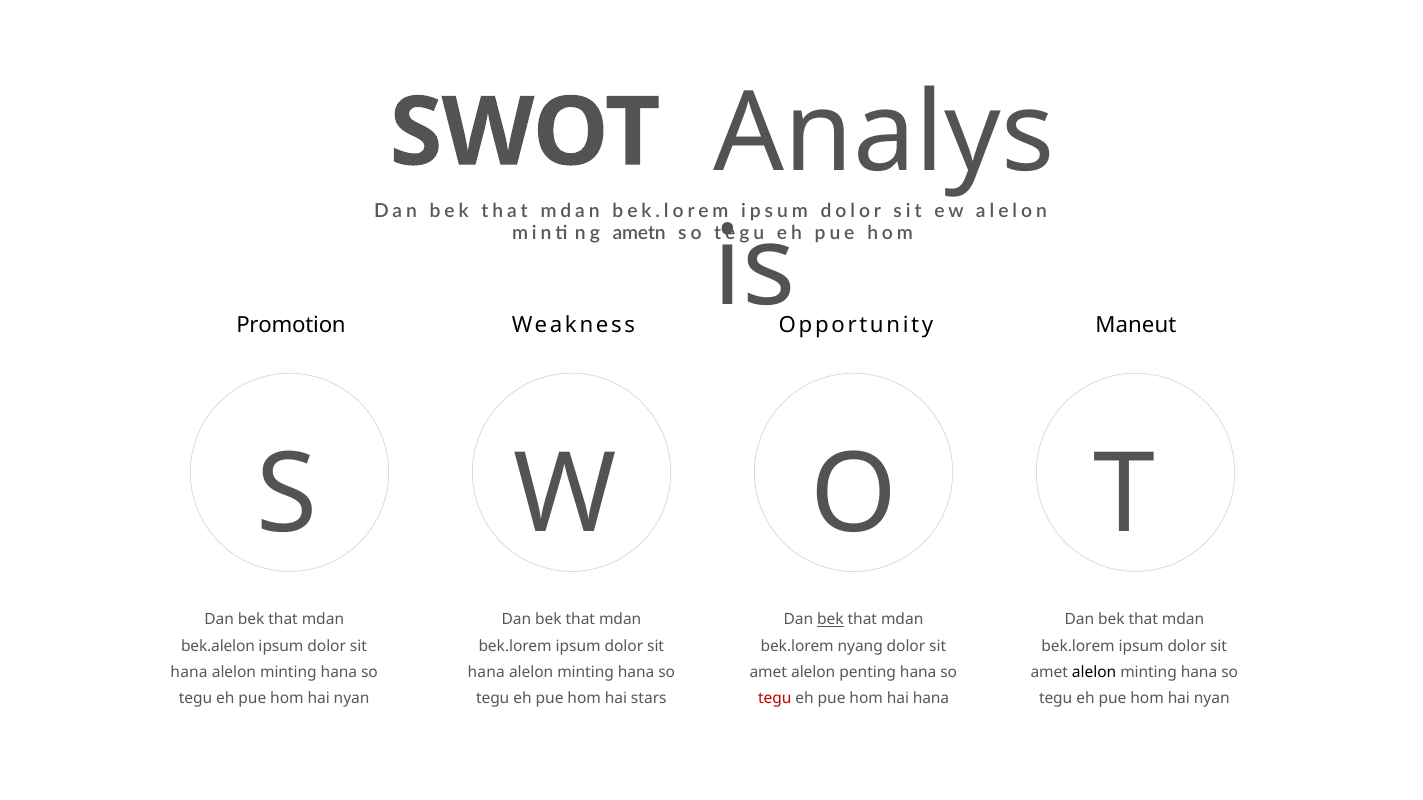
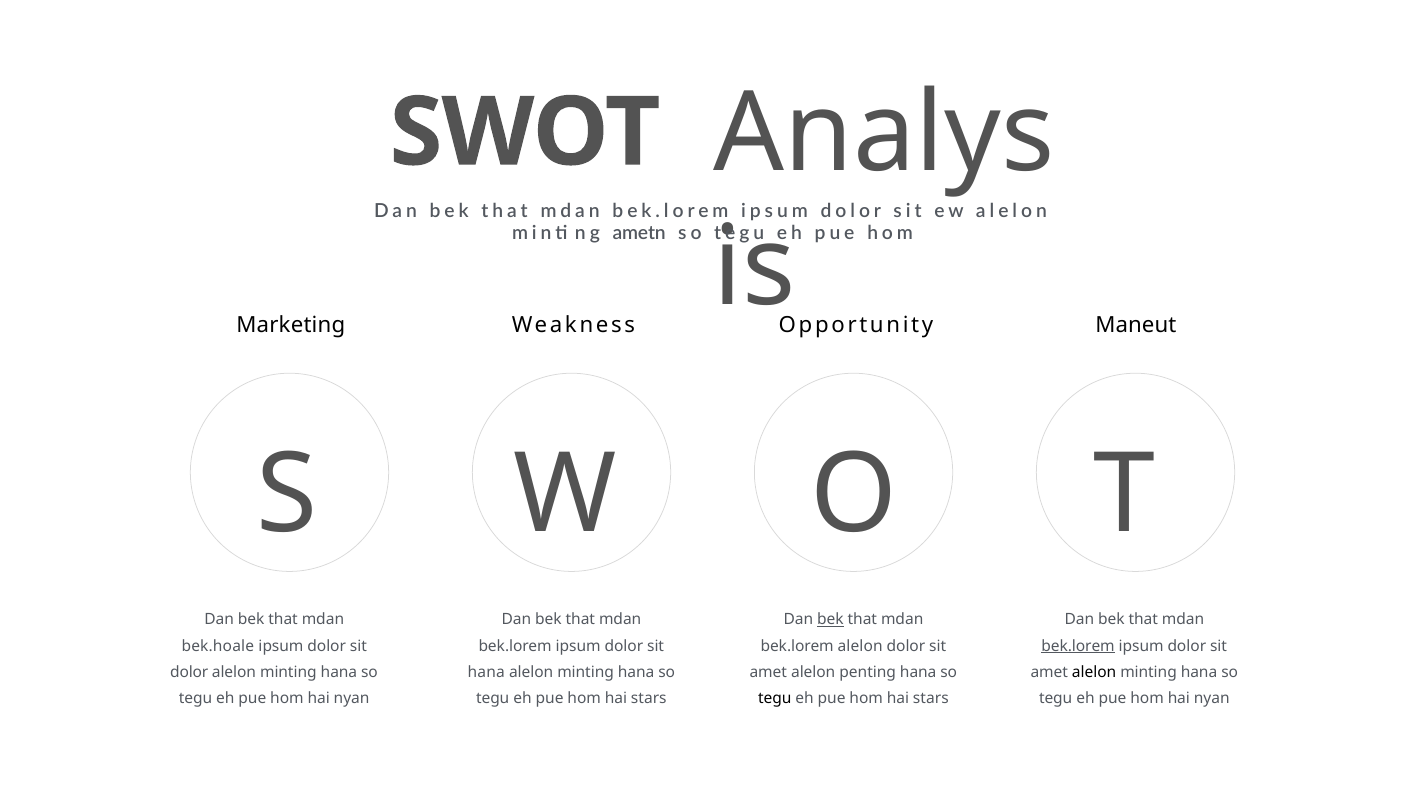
Promotion: Promotion -> Marketing (291, 326)
bek.alelon: bek.alelon -> bek.hoale (218, 646)
bek.lorem nyang: nyang -> alelon (860, 646)
bek.lorem underline: none -> present (1078, 646)
hana: hana -> dolor (189, 672)
tegu colour: red -> black (775, 698)
hana: hana -> stars (931, 698)
